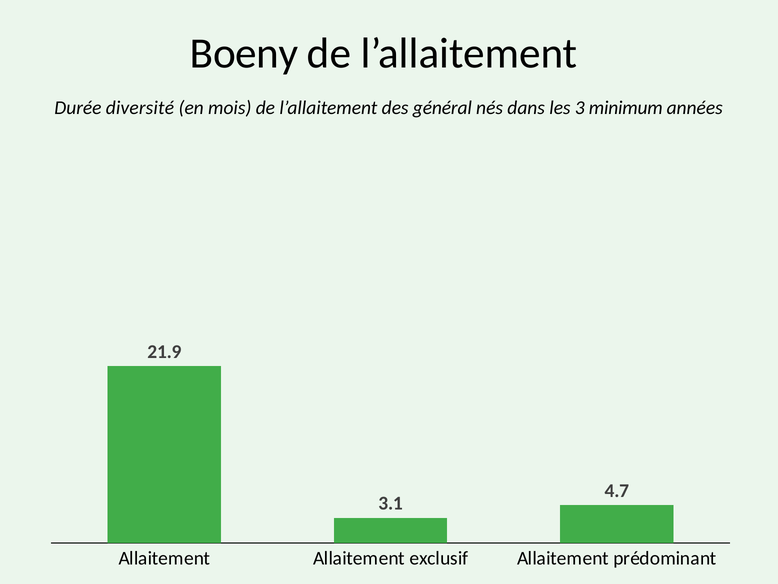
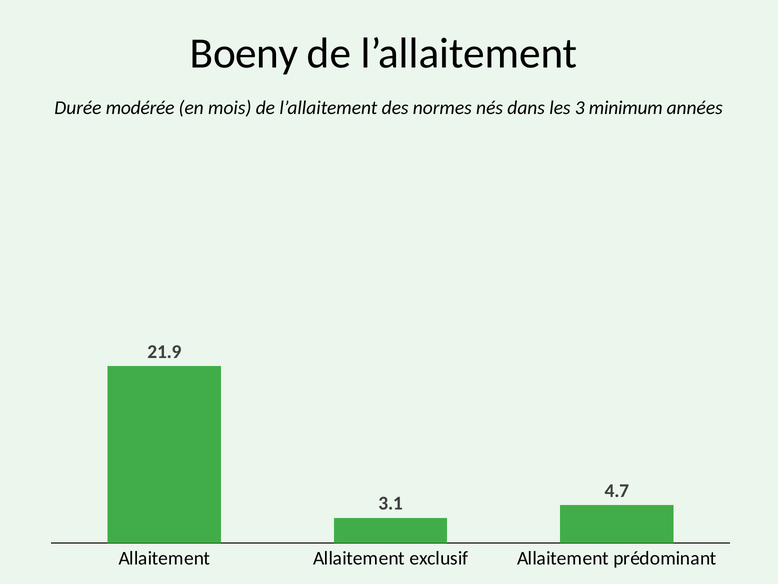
diversité: diversité -> modérée (140, 108)
général: général -> normes (442, 108)
